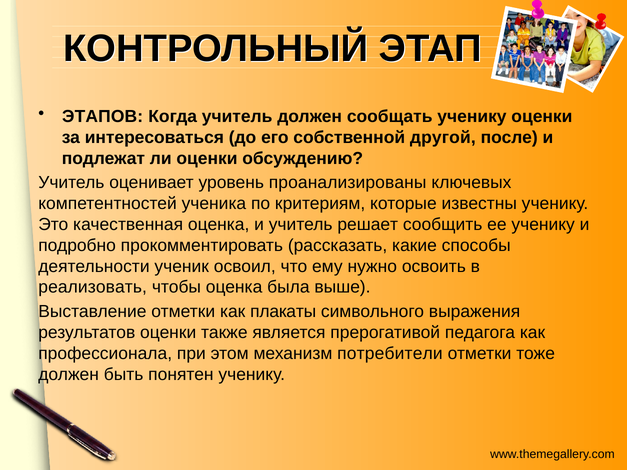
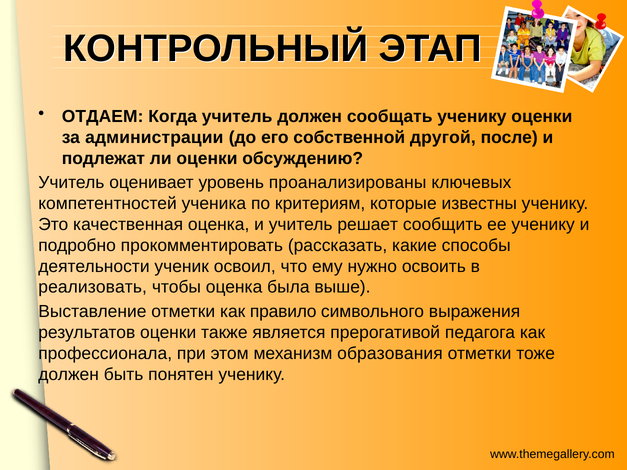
ЭТАПОВ: ЭТАПОВ -> ОТДАЕМ (103, 117)
интересоваться: интересоваться -> администрации (154, 138)
плакаты: плакаты -> правило (283, 312)
потребители: потребители -> образования (390, 354)
